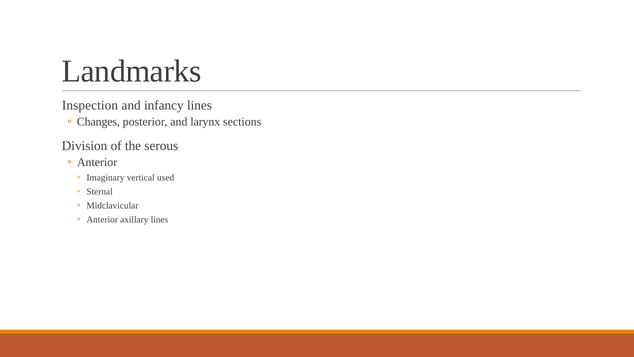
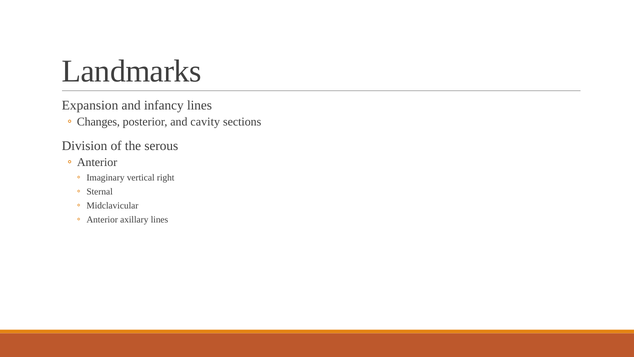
Inspection: Inspection -> Expansion (90, 105)
larynx: larynx -> cavity (205, 122)
used: used -> right (166, 177)
